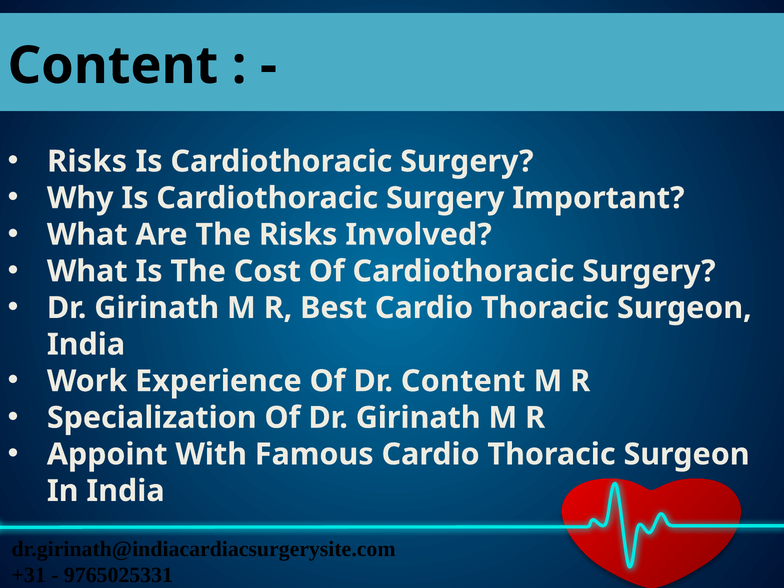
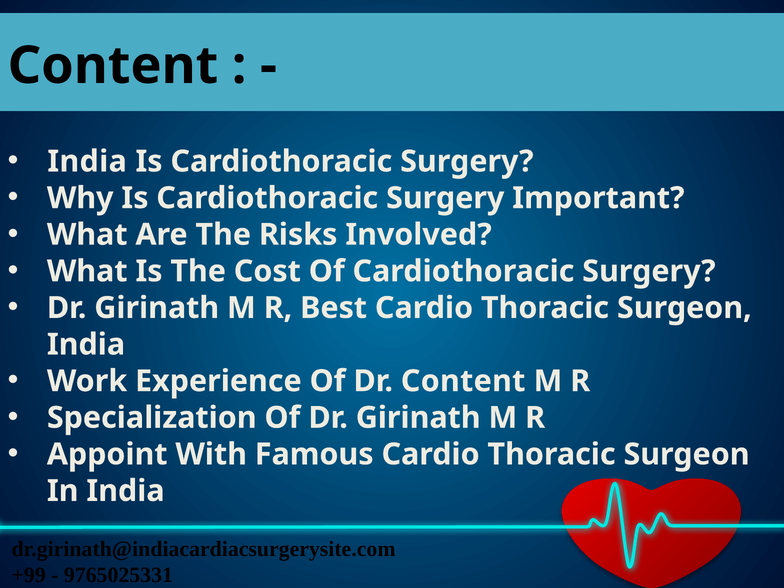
Risks: Risks -> India (87, 161)
+31: +31 -> +99 (29, 575)
